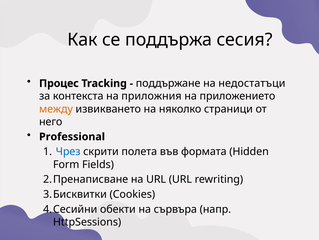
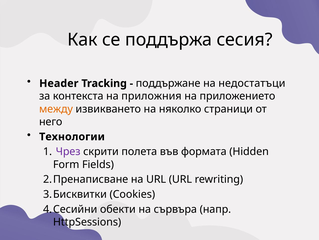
Процес: Процес -> Header (59, 83)
Professional: Professional -> Технологии (72, 136)
Чрез colour: blue -> purple (68, 151)
